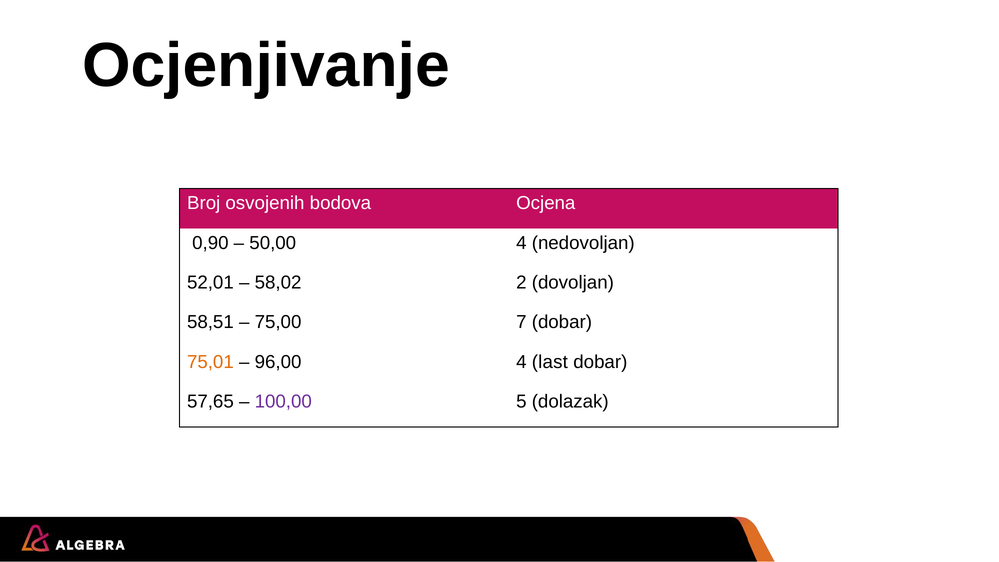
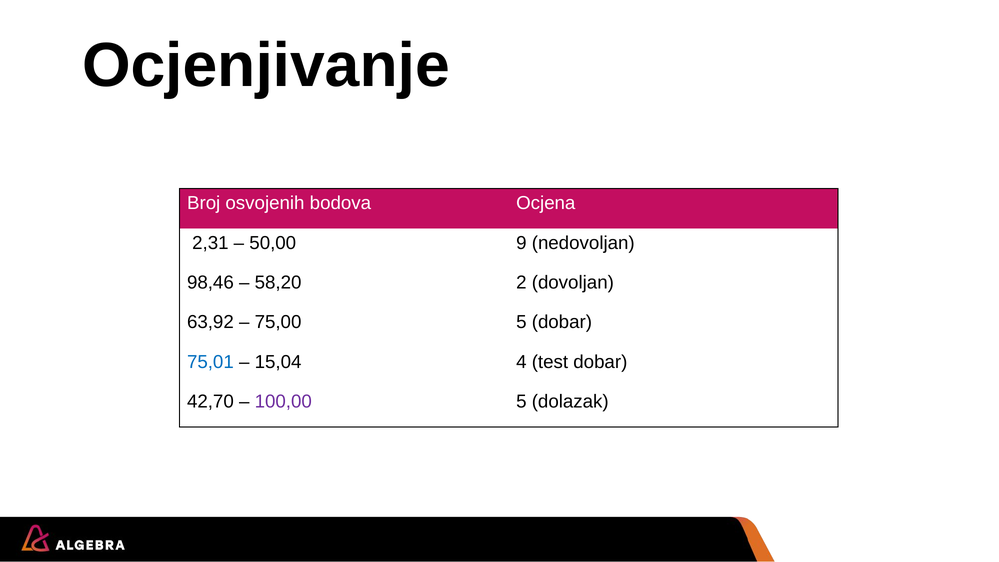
0,90: 0,90 -> 2,31 (210, 243)
50,00 4: 4 -> 9 (521, 243)
52,01: 52,01 -> 98,46 (210, 283)
58,02: 58,02 -> 58,20 (278, 283)
58,51: 58,51 -> 63,92 (210, 322)
75,00 7: 7 -> 5 (521, 322)
75,01 colour: orange -> blue (210, 362)
96,00: 96,00 -> 15,04 (278, 362)
last: last -> test (550, 362)
57,65: 57,65 -> 42,70 (210, 402)
